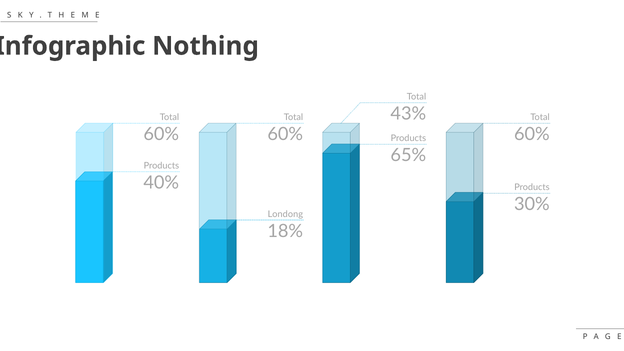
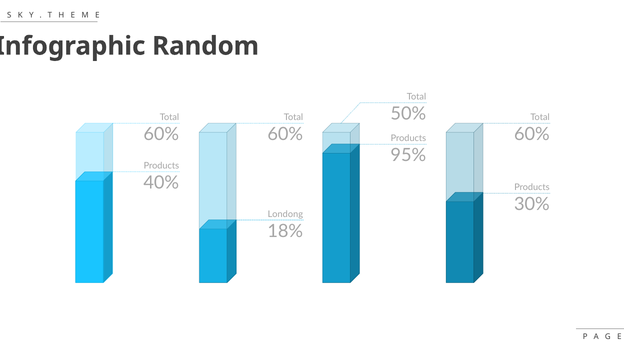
Nothing: Nothing -> Random (206, 46)
43%: 43% -> 50% (408, 114)
65%: 65% -> 95% (408, 155)
